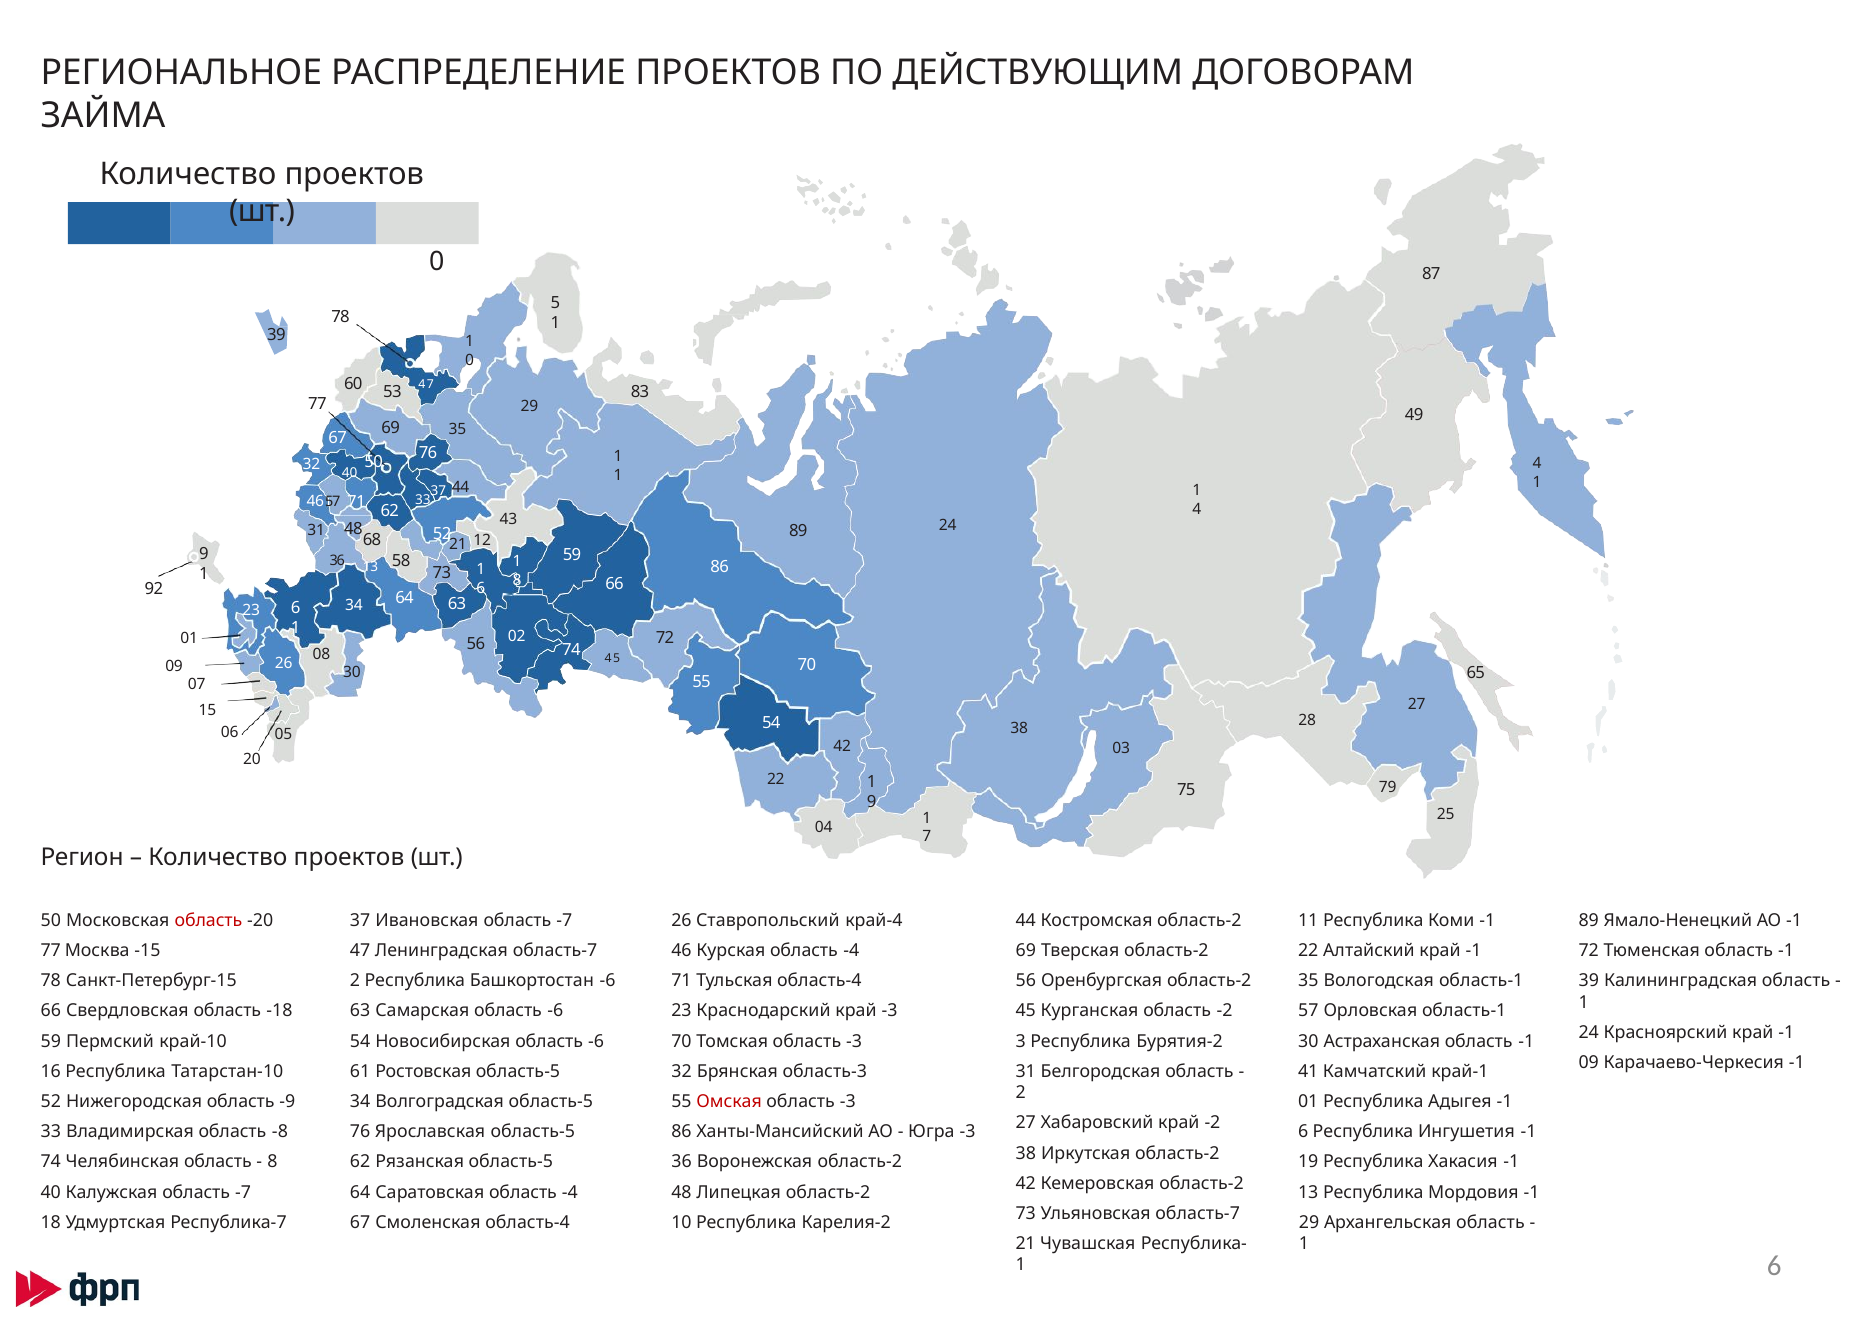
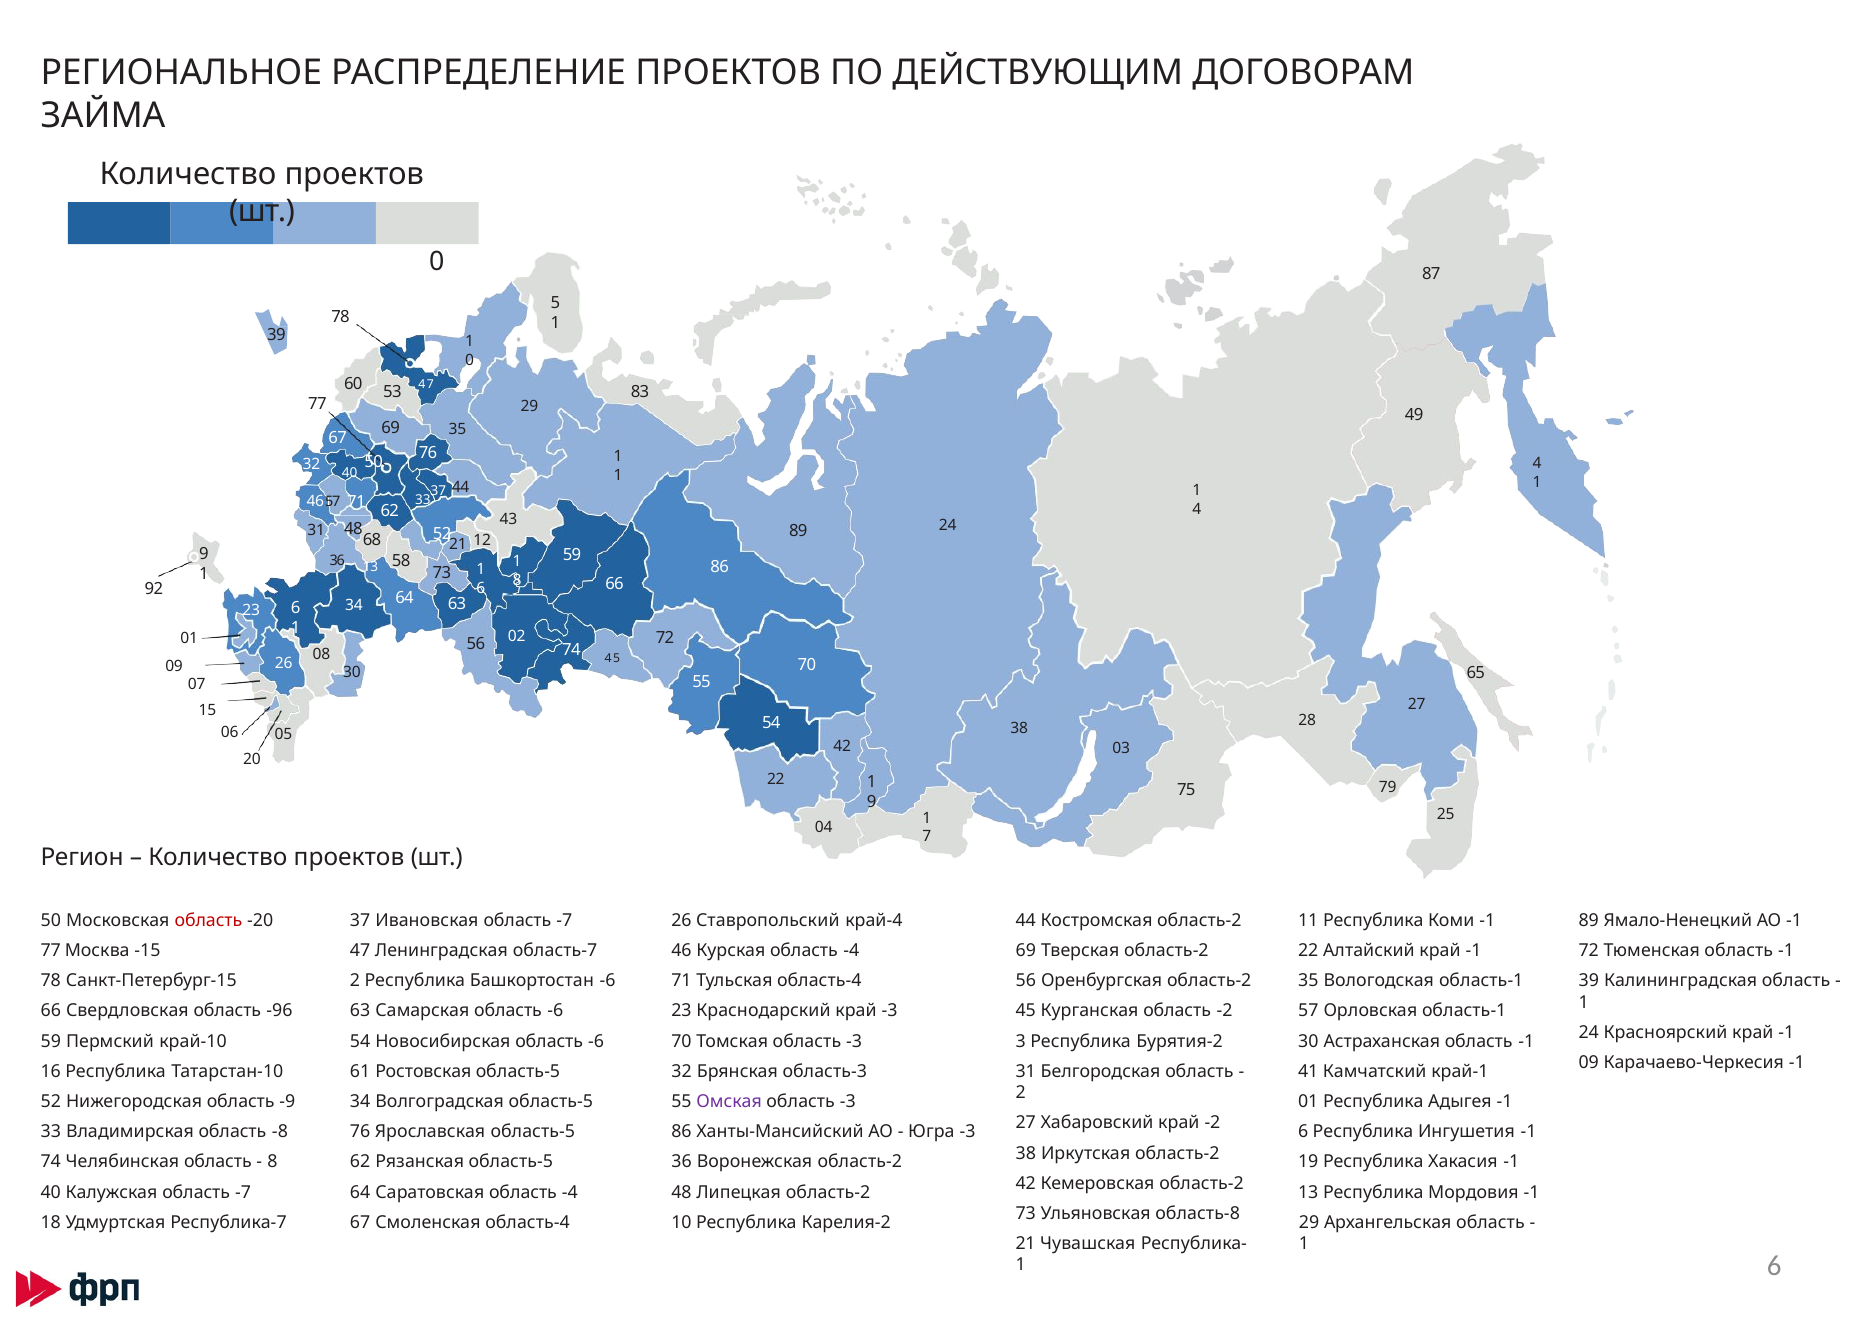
-18: -18 -> -96 (279, 1011)
Омская colour: red -> purple (729, 1102)
Ульяновская область-7: область-7 -> область-8 (1198, 1213)
